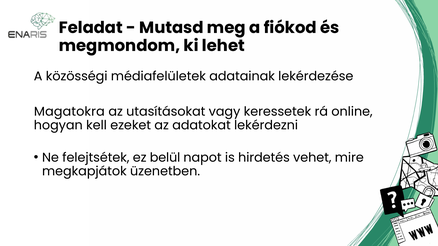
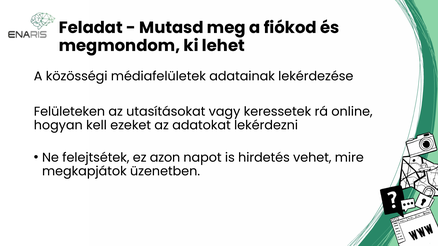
Magatokra: Magatokra -> Felületeken (69, 112)
belül: belül -> azon (165, 158)
